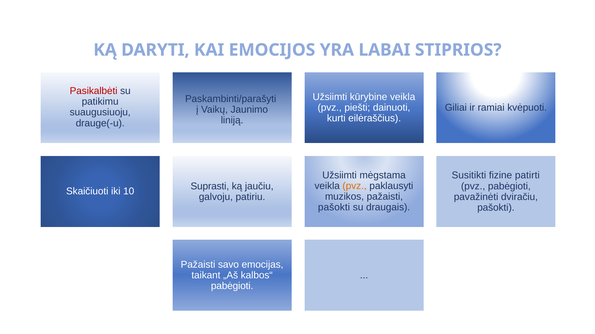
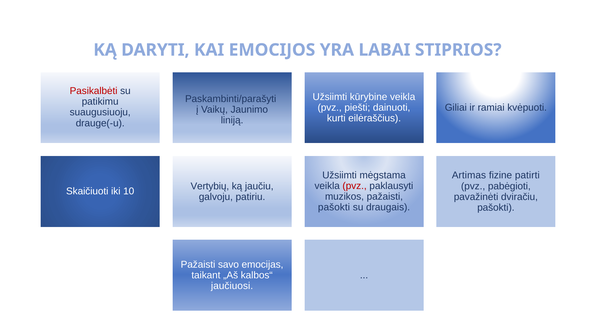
Susitikti: Susitikti -> Artimas (469, 176)
pvz colour: orange -> red (355, 186)
Suprasti: Suprasti -> Vertybių (210, 186)
pabėgioti: pabėgioti -> jaučiuosi (232, 286)
